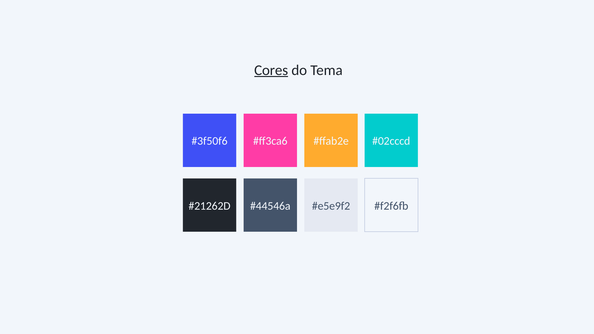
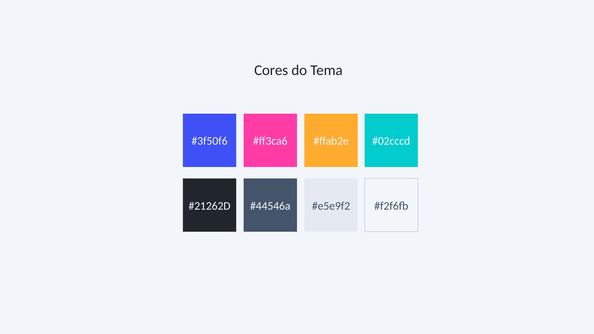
Cores underline: present -> none (271, 70)
